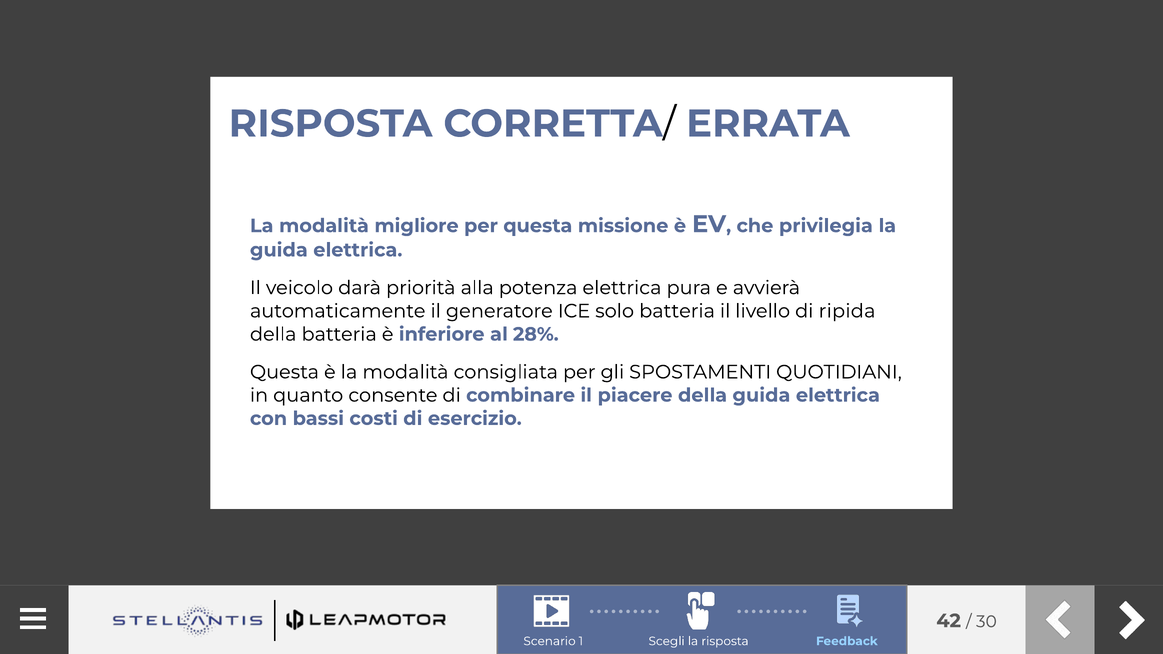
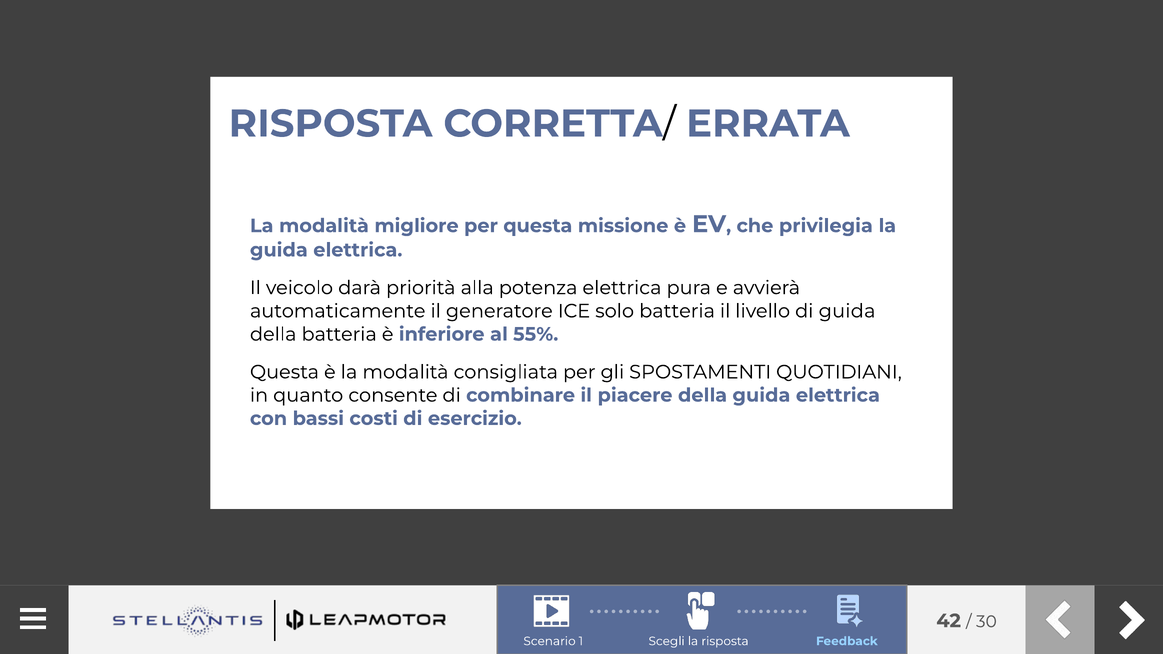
di ripida: ripida -> guida (847, 311)
28%: 28% -> 55% (536, 334)
